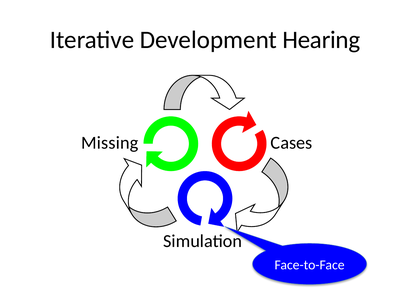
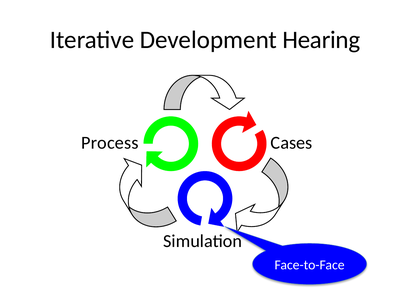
Missing: Missing -> Process (110, 142)
